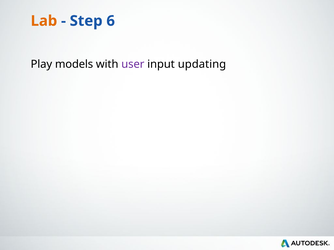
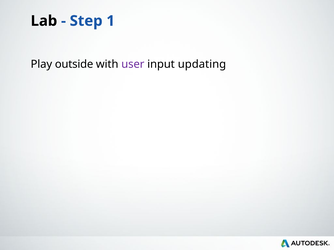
Lab colour: orange -> black (44, 21)
6: 6 -> 1 (111, 21)
models: models -> outside (74, 64)
